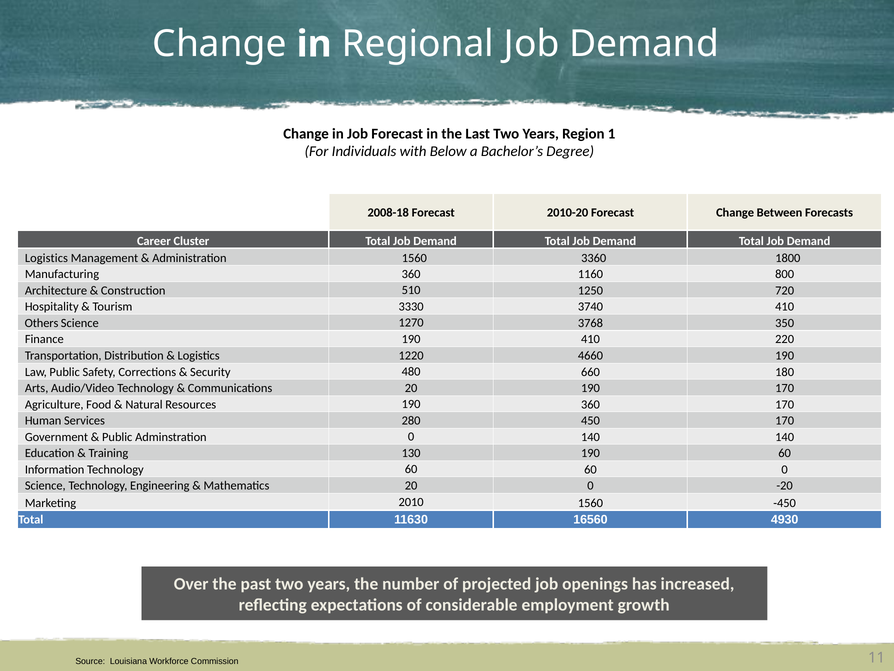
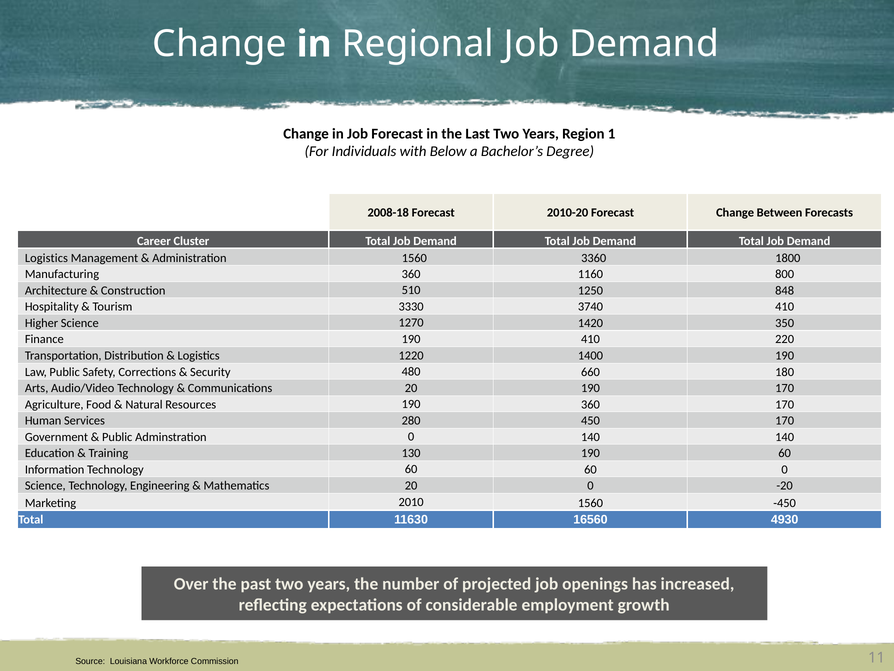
720: 720 -> 848 (785, 290)
Others: Others -> Higher (42, 323)
3768: 3768 -> 1420 (590, 323)
4660: 4660 -> 1400 (590, 355)
